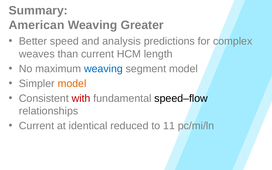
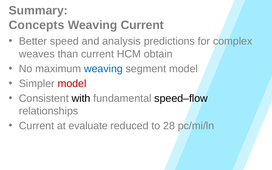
American: American -> Concepts (37, 25)
Weaving Greater: Greater -> Current (142, 25)
length: length -> obtain (158, 54)
model colour: orange -> red (72, 84)
with colour: red -> black (81, 98)
identical: identical -> evaluate (88, 126)
11: 11 -> 28 (169, 126)
